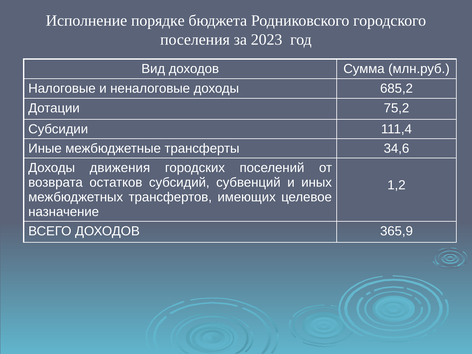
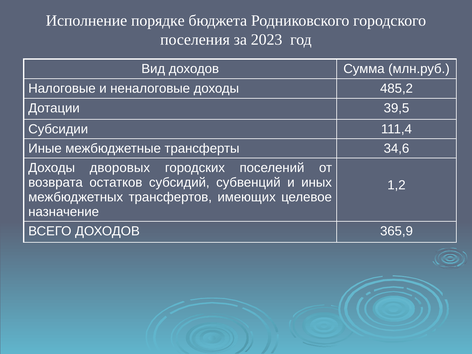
685,2: 685,2 -> 485,2 (397, 89)
75,2: 75,2 -> 39,5 (396, 108)
движения: движения -> дворовых (120, 168)
